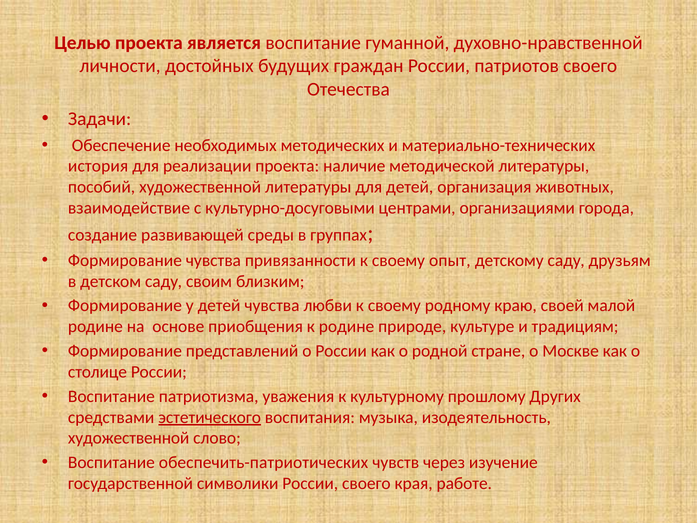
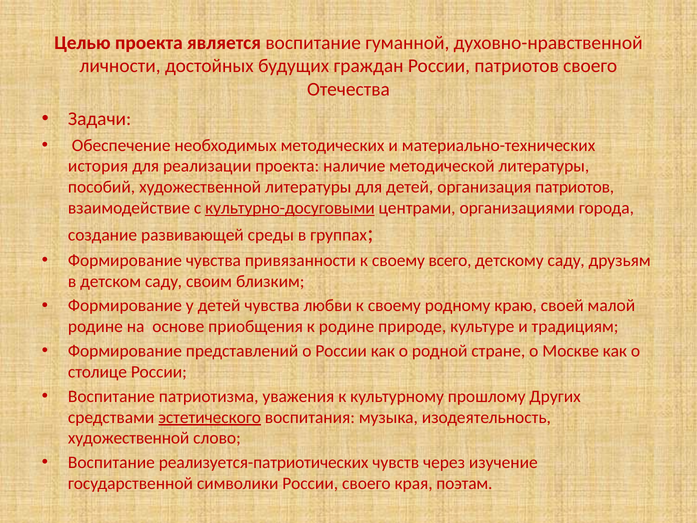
организация животных: животных -> патриотов (575, 187)
культурно-досуговыми underline: none -> present (290, 208)
опыт: опыт -> всего (450, 260)
обеспечить-патриотических: обеспечить-патриотических -> реализуется-патриотических (264, 462)
работе: работе -> поэтам (464, 483)
